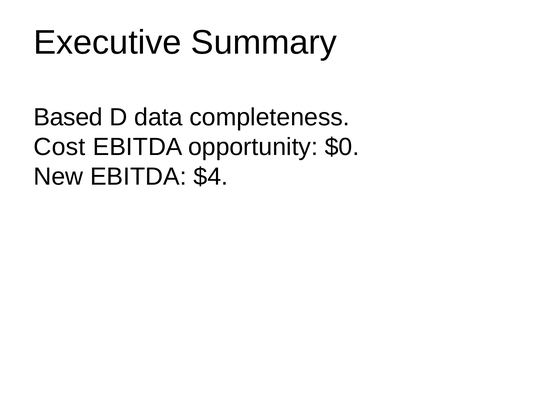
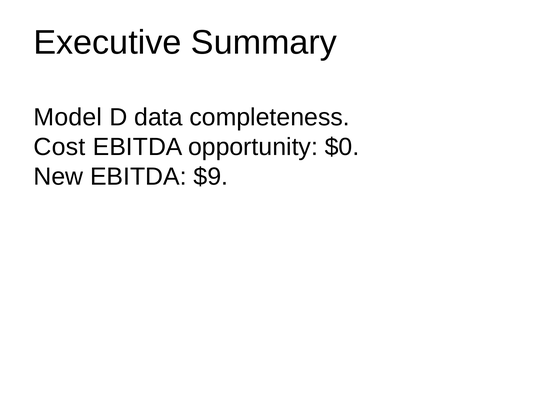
Based: Based -> Model (68, 117)
$4: $4 -> $9 (211, 177)
